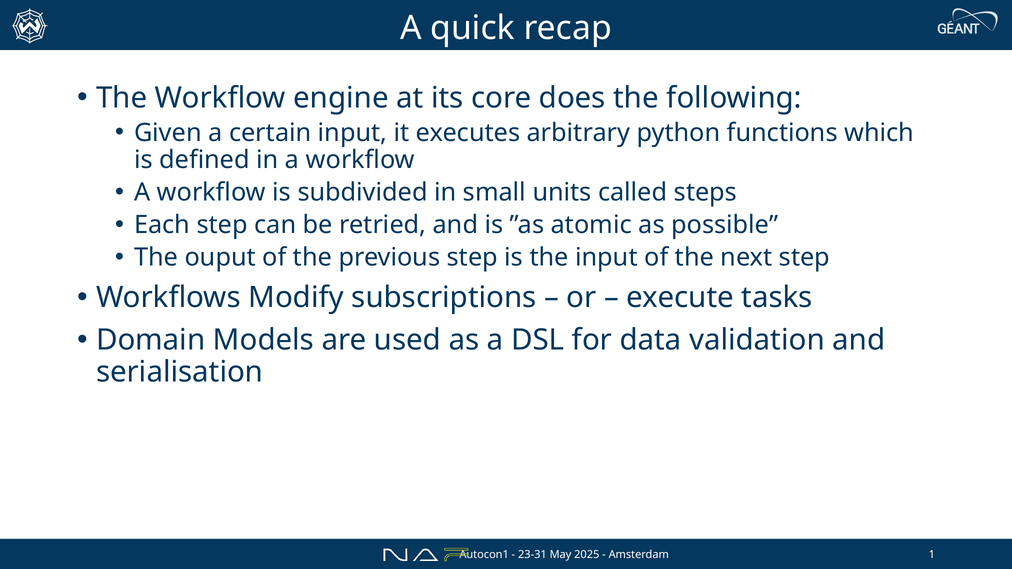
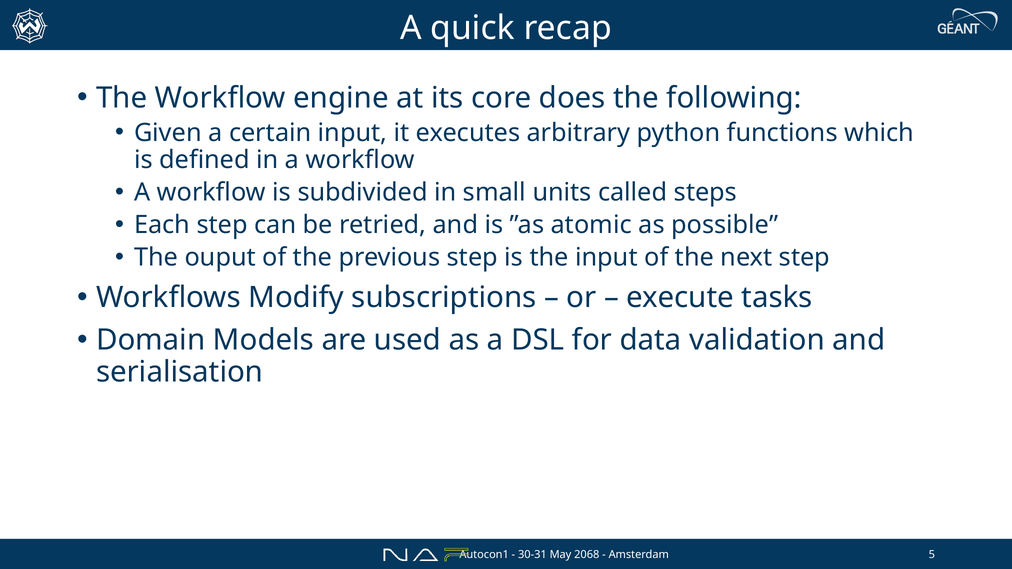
23-31: 23-31 -> 30-31 (532, 555)
2025: 2025 -> 2068 (587, 555)
1: 1 -> 5 (932, 555)
